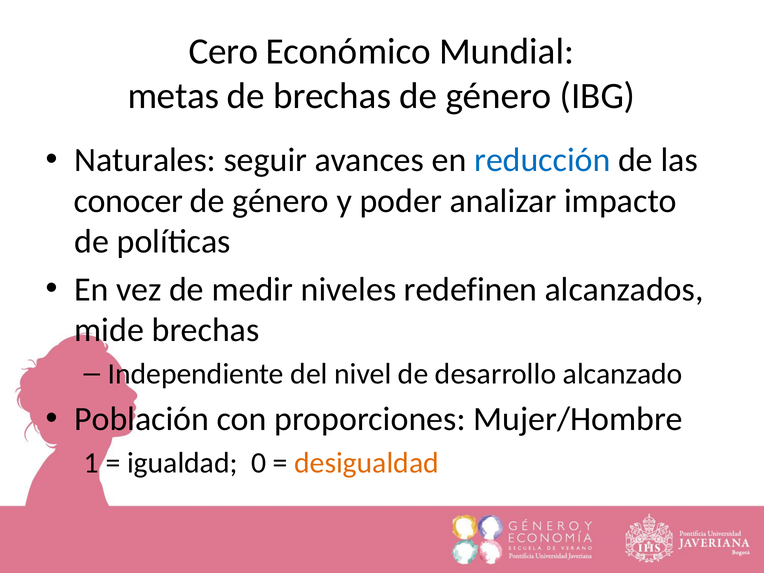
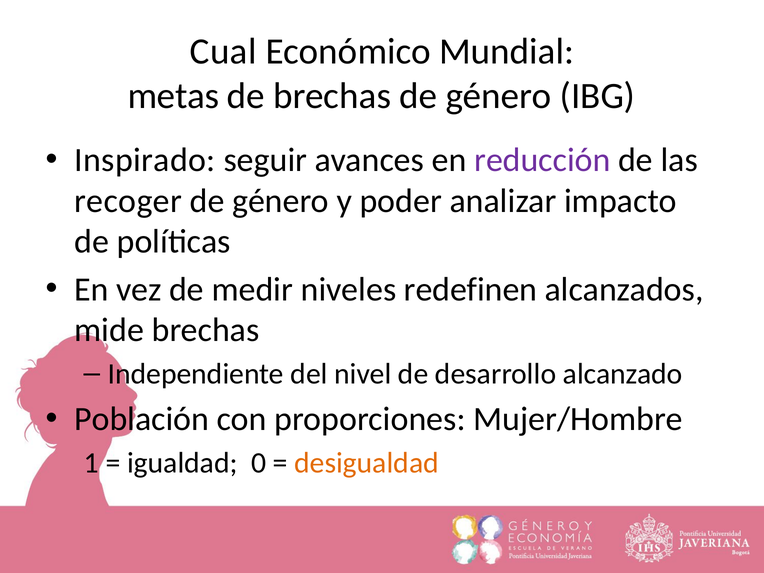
Cero: Cero -> Cual (223, 52)
Naturales: Naturales -> Inspirado (145, 160)
reducción colour: blue -> purple (542, 160)
conocer: conocer -> recoger (128, 201)
